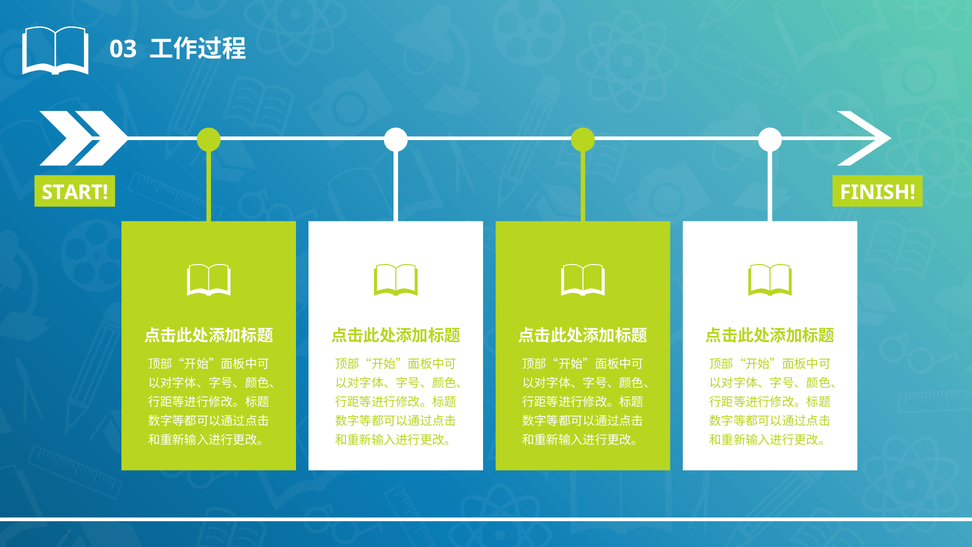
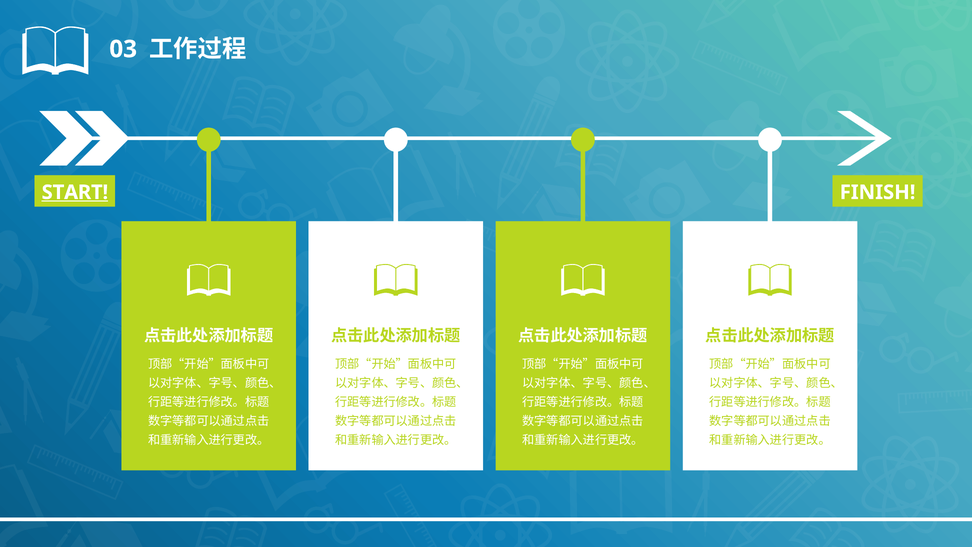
START underline: none -> present (75, 192)
